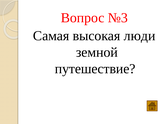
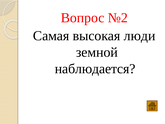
№3: №3 -> №2 (118, 18)
путешествие: путешествие -> наблюдается (95, 69)
